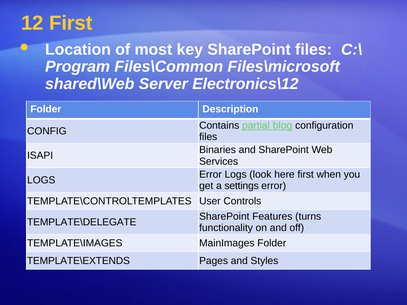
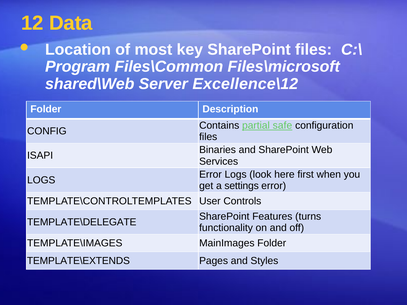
12 First: First -> Data (71, 23)
Electronics\12: Electronics\12 -> Excellence\12 (245, 84)
blog: blog -> safe (282, 126)
